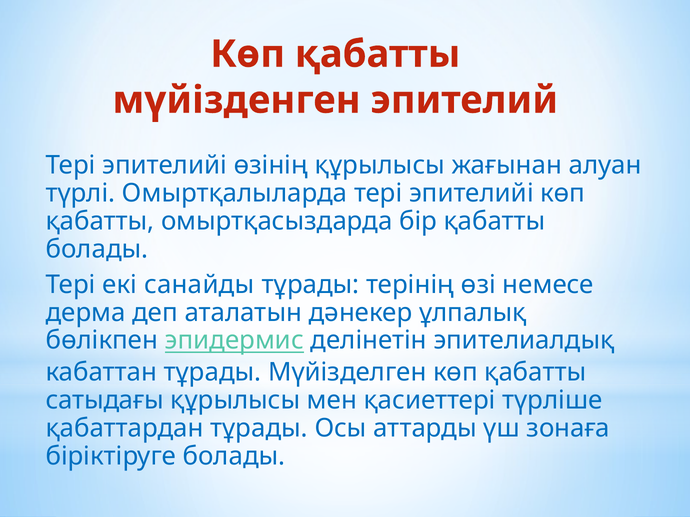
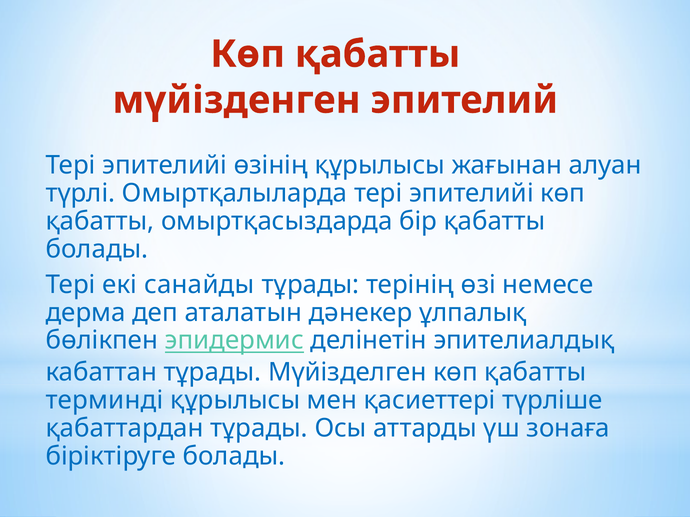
сатыдағы: сатыдағы -> терминді (104, 401)
